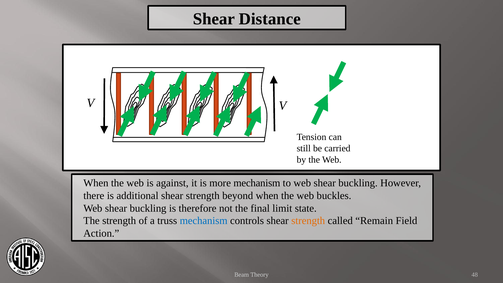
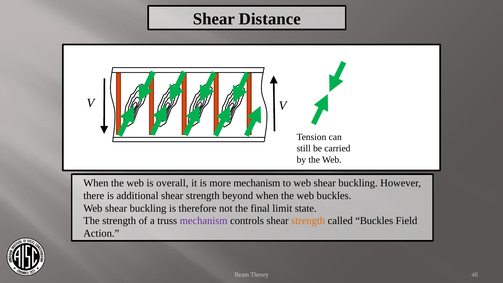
against: against -> overall (172, 183)
mechanism colour: blue -> purple (204, 221)
called Remain: Remain -> Buckles (374, 221)
